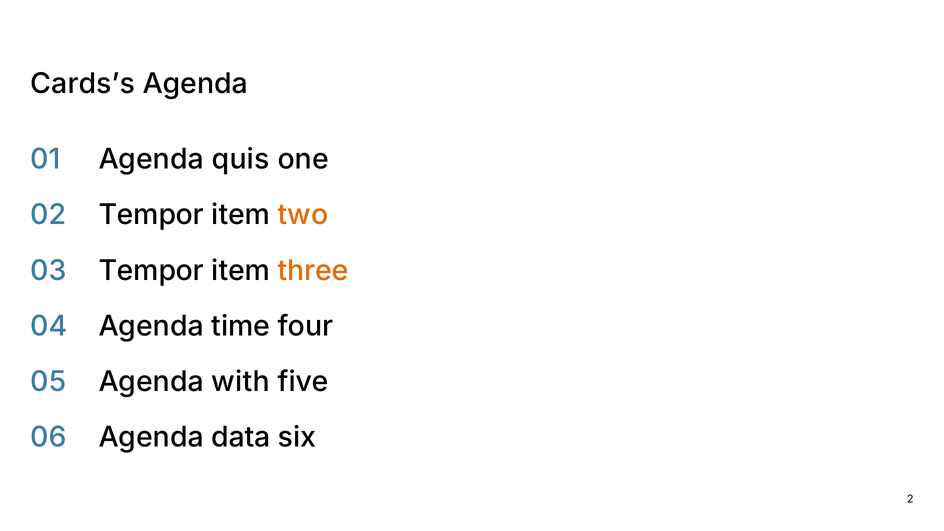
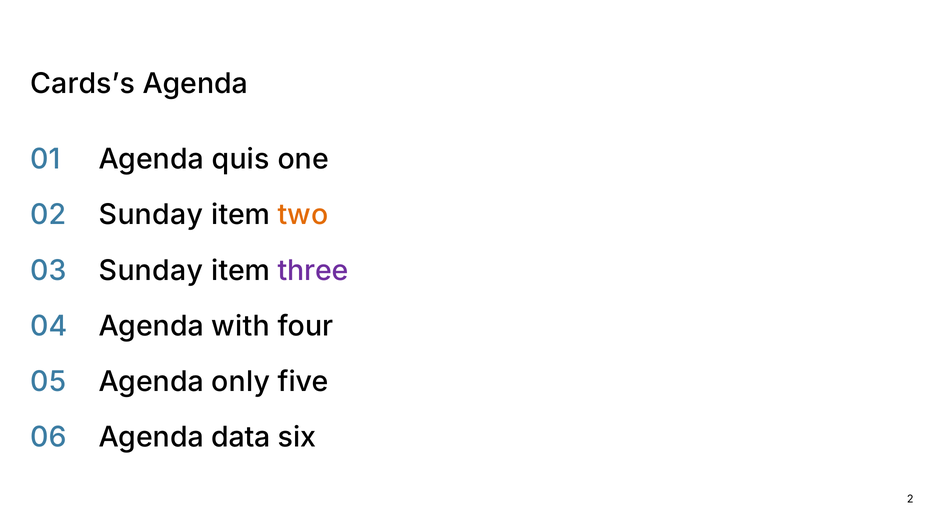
02 Tempor: Tempor -> Sunday (151, 215)
03 Tempor: Tempor -> Sunday (151, 271)
three colour: orange -> purple (313, 271)
time: time -> with (241, 326)
with: with -> only (241, 382)
